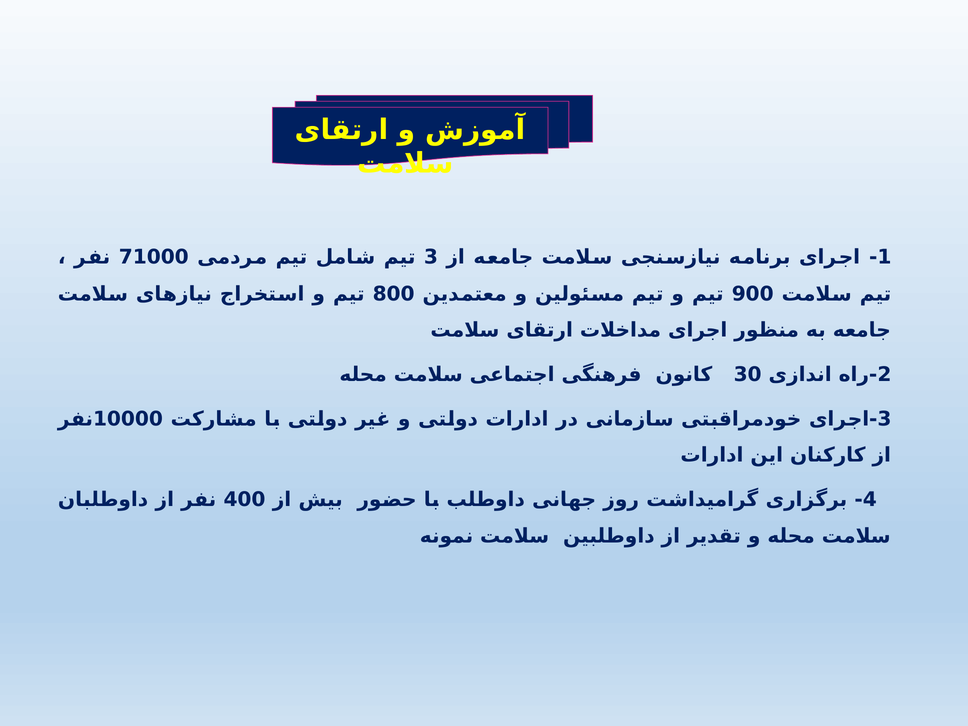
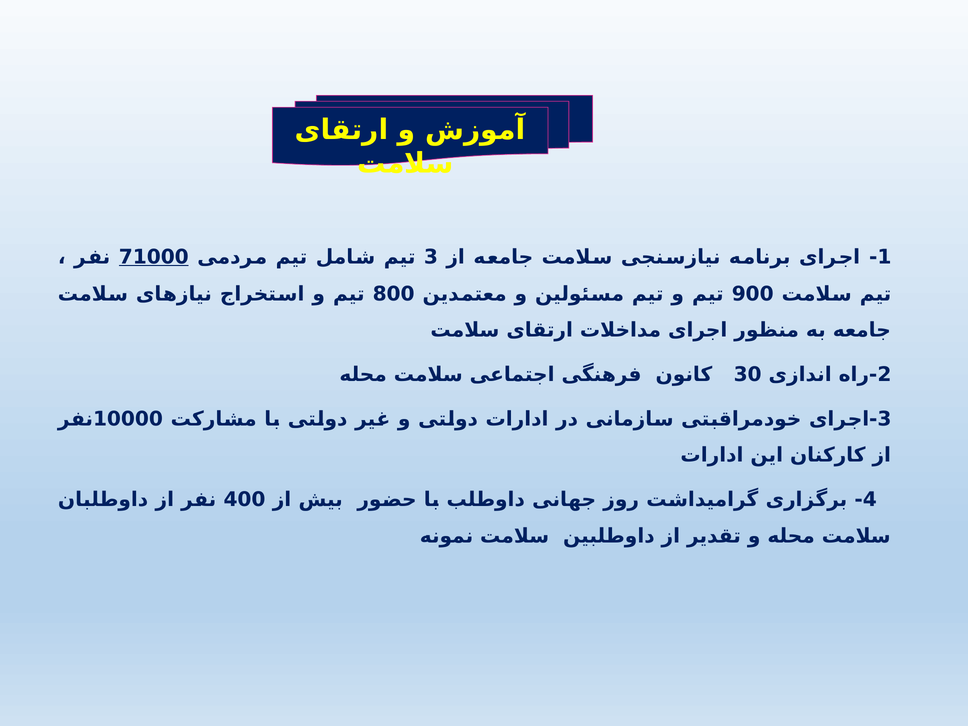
71000 underline: none -> present (154, 257)
